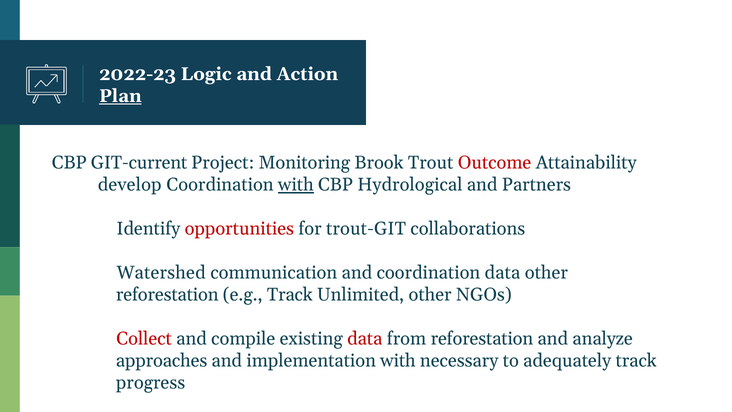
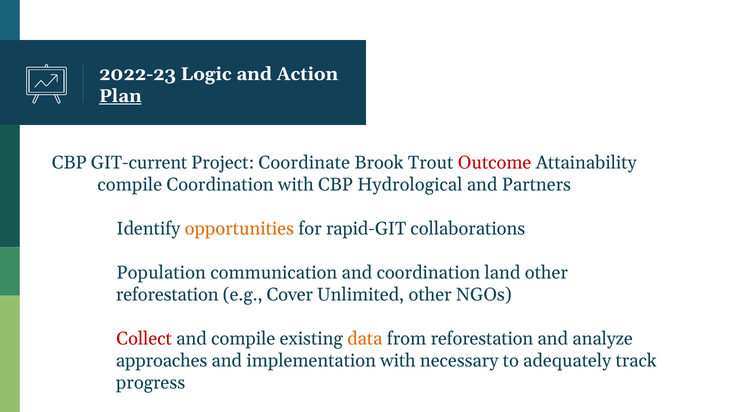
Monitoring: Monitoring -> Coordinate (304, 163)
develop: develop -> compile (130, 185)
with underline: present -> none (296, 185)
opportunities colour: red -> orange (239, 229)
trout-GIT: trout-GIT -> rapid-GIT (366, 229)
Watershed: Watershed -> Population (161, 273)
coordination data: data -> land (503, 273)
e.g Track: Track -> Cover (290, 295)
data colour: red -> orange (365, 338)
